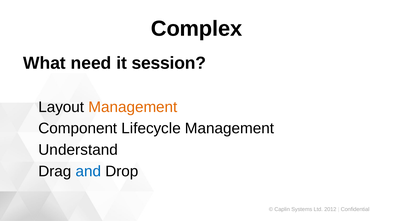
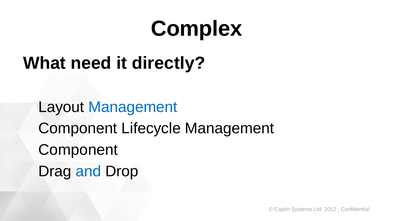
session: session -> directly (169, 63)
Management colour: orange -> blue (133, 107)
Understand: Understand -> Component (78, 150)
